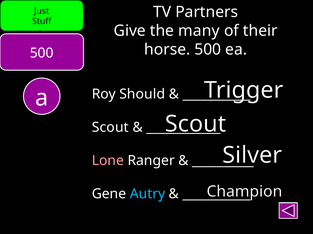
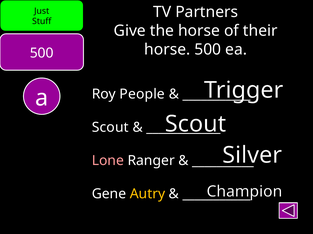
the many: many -> horse (199, 31)
Should: Should -> People (142, 94)
Autry colour: light blue -> yellow (147, 194)
